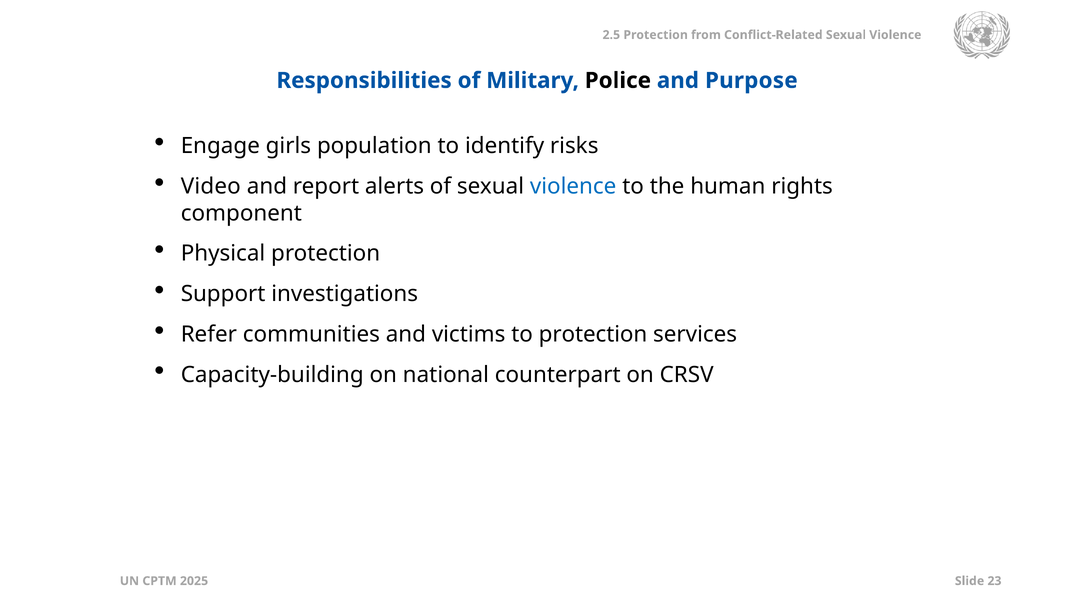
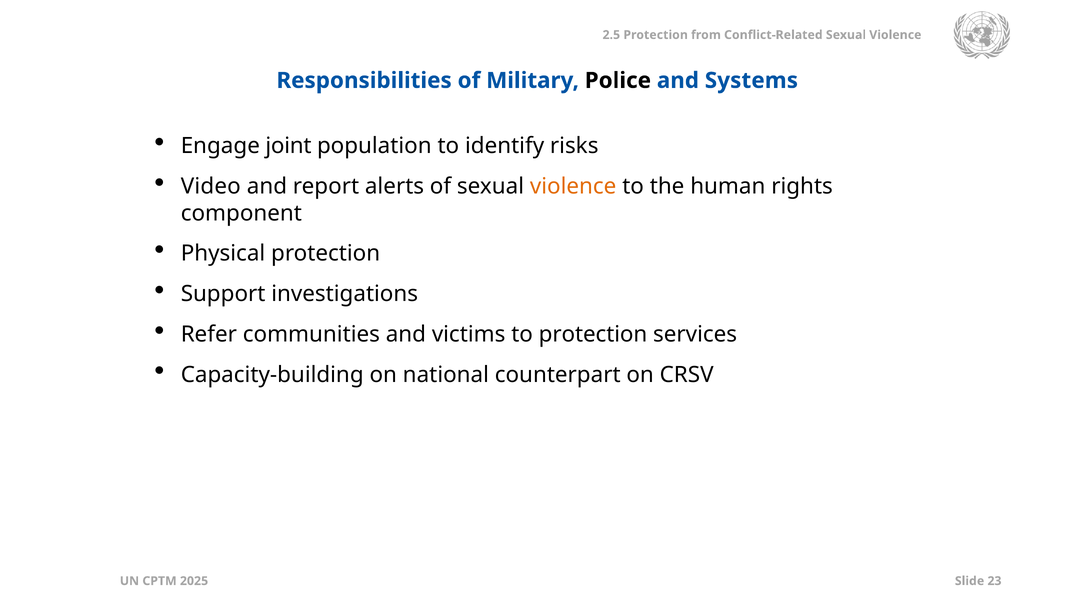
Purpose: Purpose -> Systems (751, 80)
girls: girls -> joint (288, 146)
violence colour: blue -> orange (573, 186)
